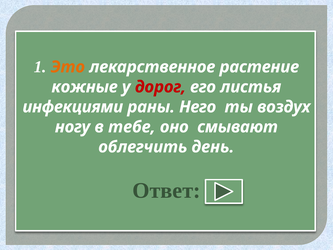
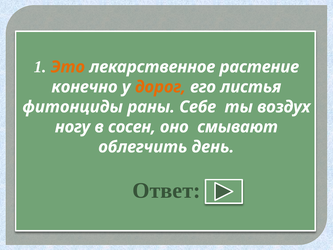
кожные: кожные -> конечно (85, 87)
дорог colour: red -> orange (160, 87)
инфекциями: инфекциями -> фитонциды (73, 107)
Него: Него -> Себе (198, 107)
тебе: тебе -> сосен (132, 127)
